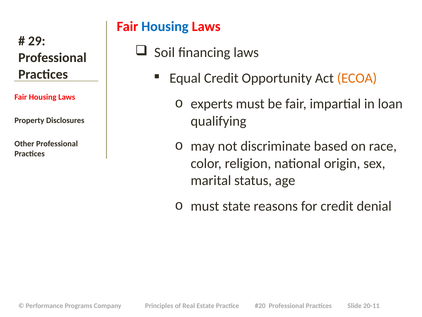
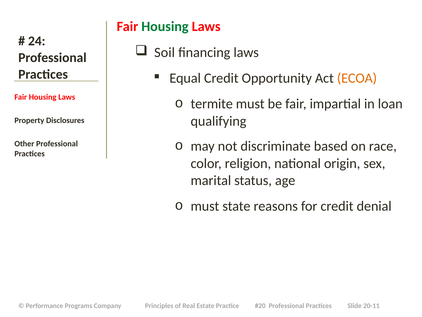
Housing colour: blue -> green (165, 27)
29: 29 -> 24 (37, 41)
experts: experts -> termite (212, 104)
